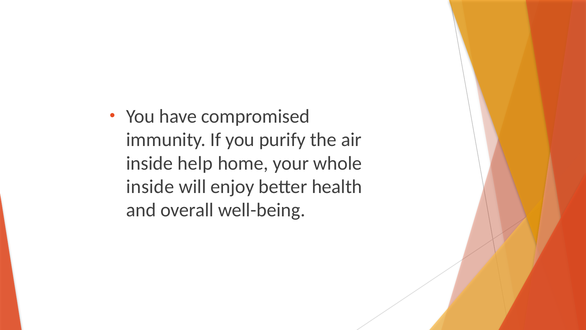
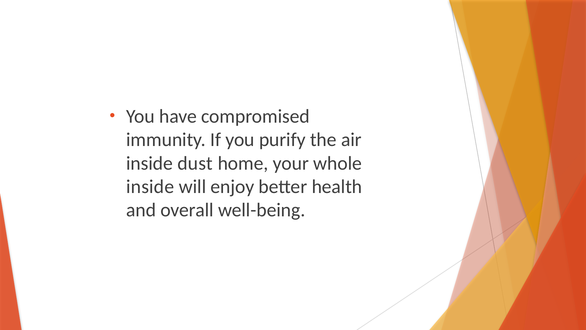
help: help -> dust (195, 163)
